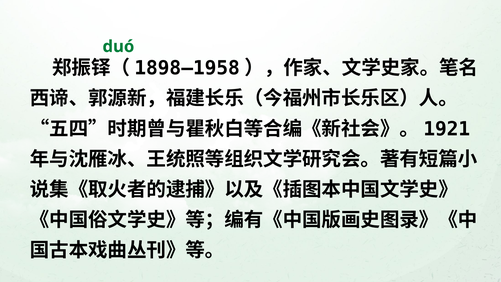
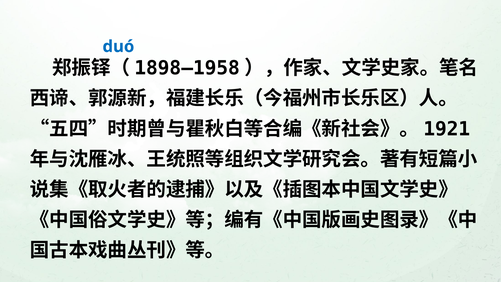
duó colour: green -> blue (118, 47)
